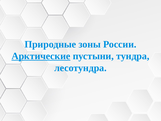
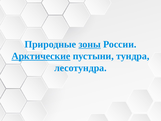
зоны underline: none -> present (90, 44)
